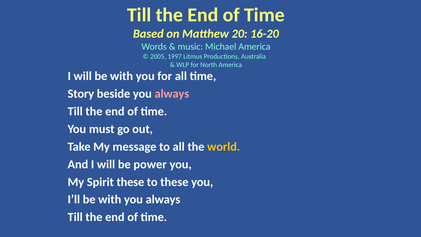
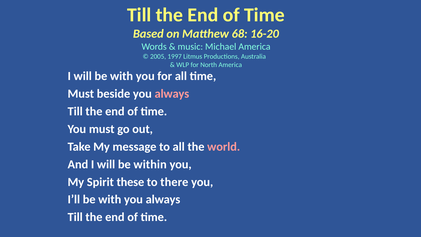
20: 20 -> 68 (240, 34)
Story: Story -> Must (81, 94)
world colour: yellow -> pink (224, 147)
power: power -> within (150, 164)
to these: these -> there (174, 182)
